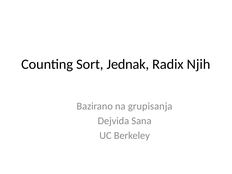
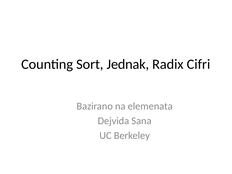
Njih: Njih -> Cifri (199, 64)
grupisanja: grupisanja -> elemenata (150, 106)
